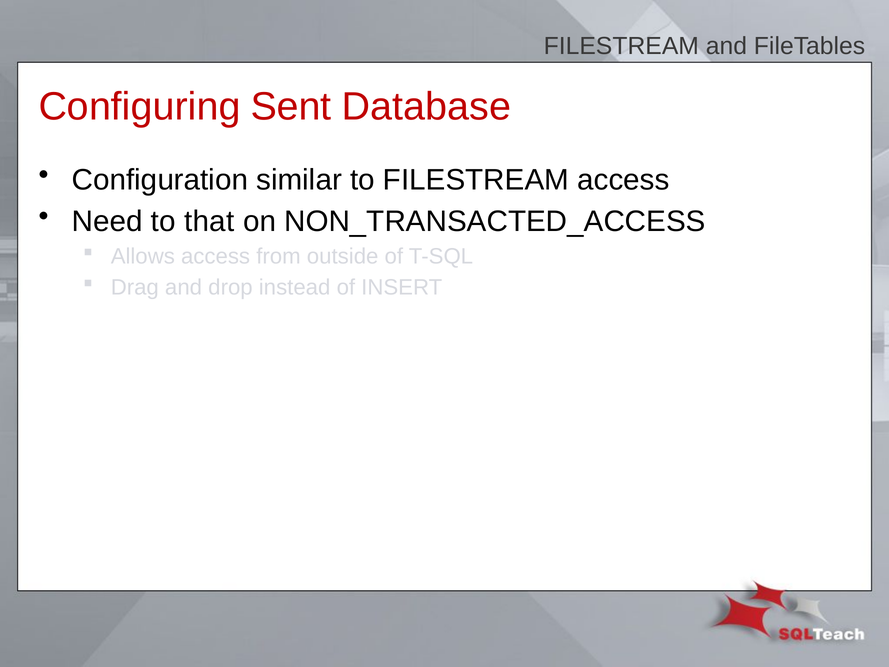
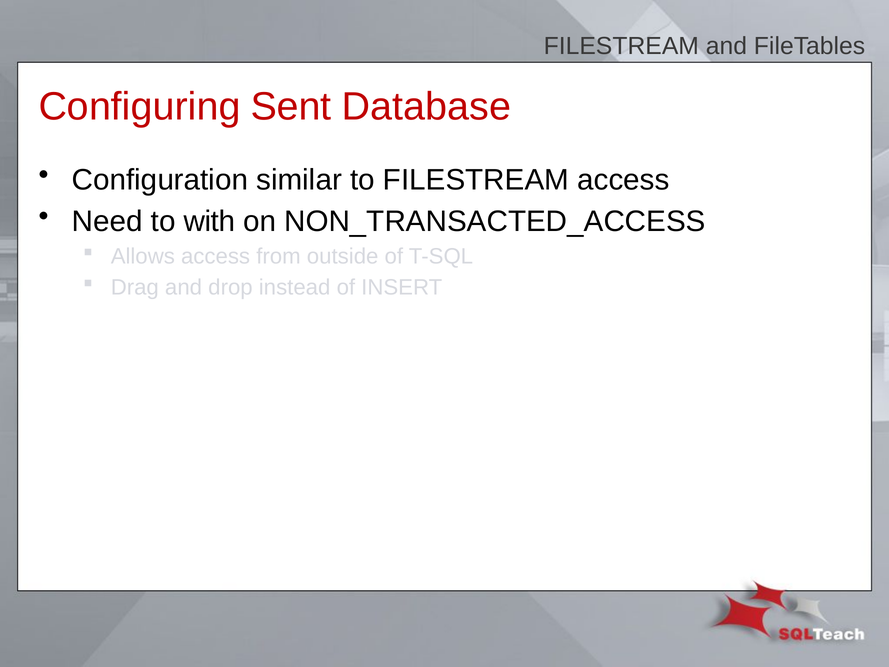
that: that -> with (209, 221)
